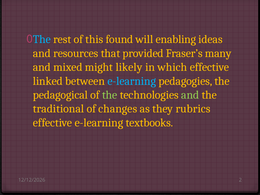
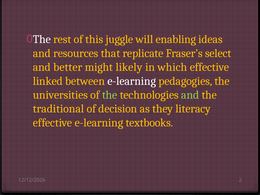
The colour: light blue -> white (42, 39)
found: found -> juggle (119, 39)
provided: provided -> replicate (143, 53)
many: many -> select (218, 53)
mixed: mixed -> better (68, 67)
e-learning colour: light blue -> white (132, 81)
pedagogical: pedagogical -> universities (60, 95)
changes: changes -> decision (118, 109)
rubrics: rubrics -> literacy (193, 109)
